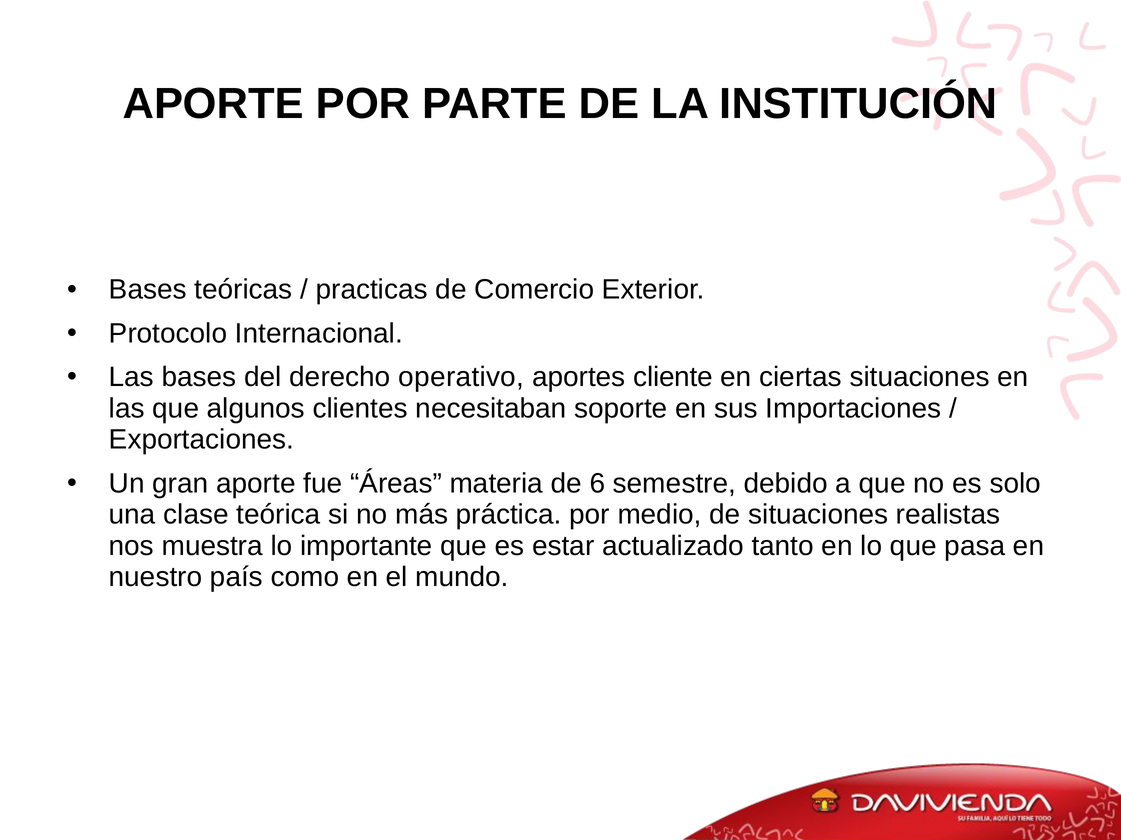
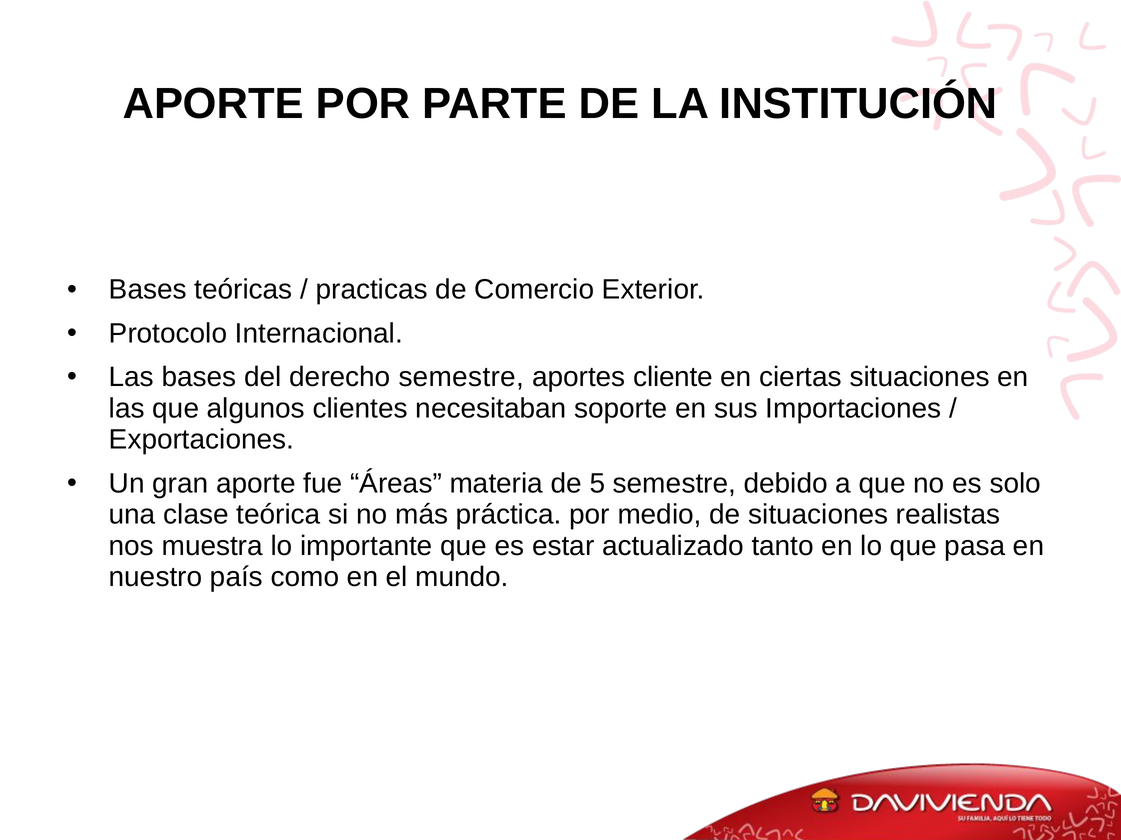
derecho operativo: operativo -> semestre (461, 377)
6: 6 -> 5 (597, 484)
